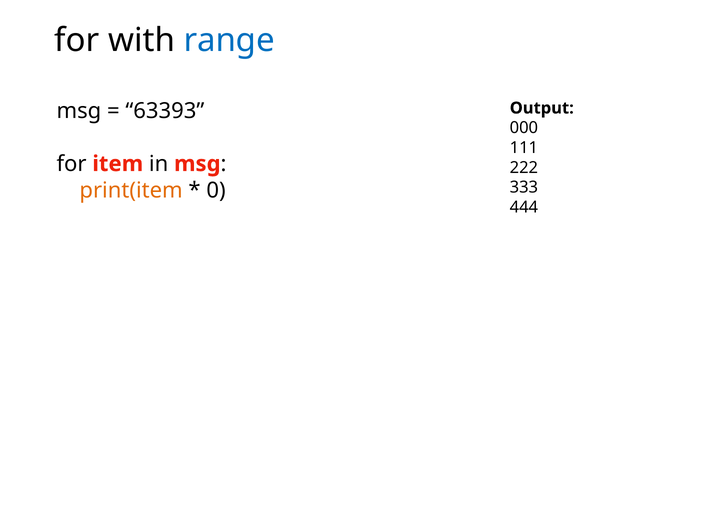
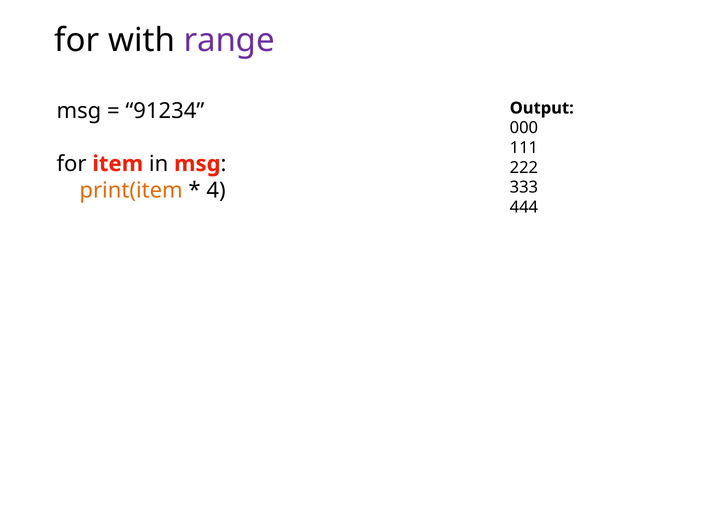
range colour: blue -> purple (229, 41)
63393: 63393 -> 91234 (165, 111)
0: 0 -> 4 (216, 190)
